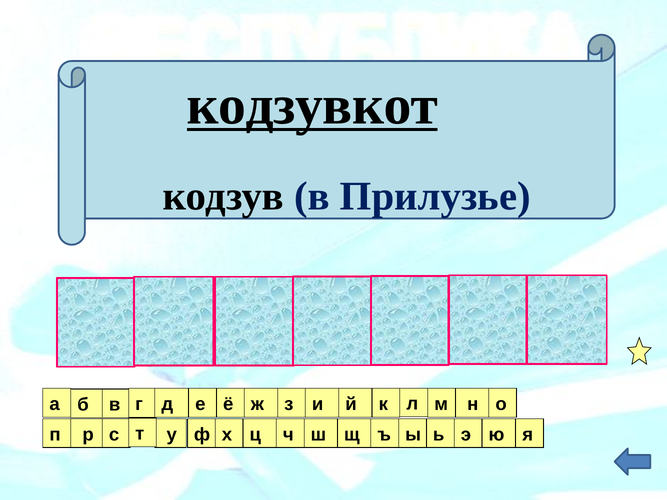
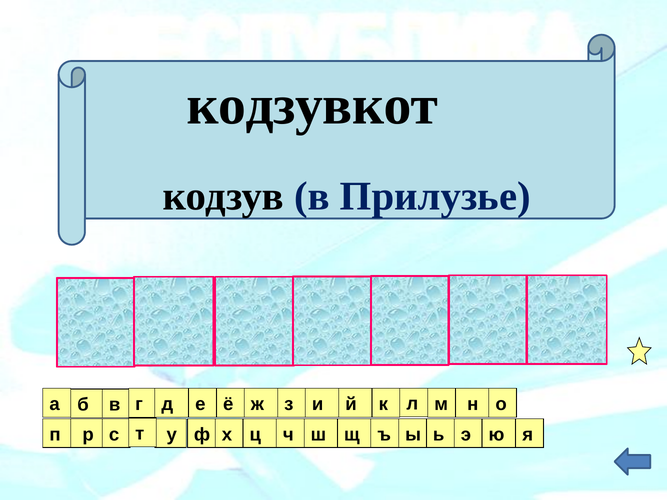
кодзувкот underline: present -> none (313, 106)
